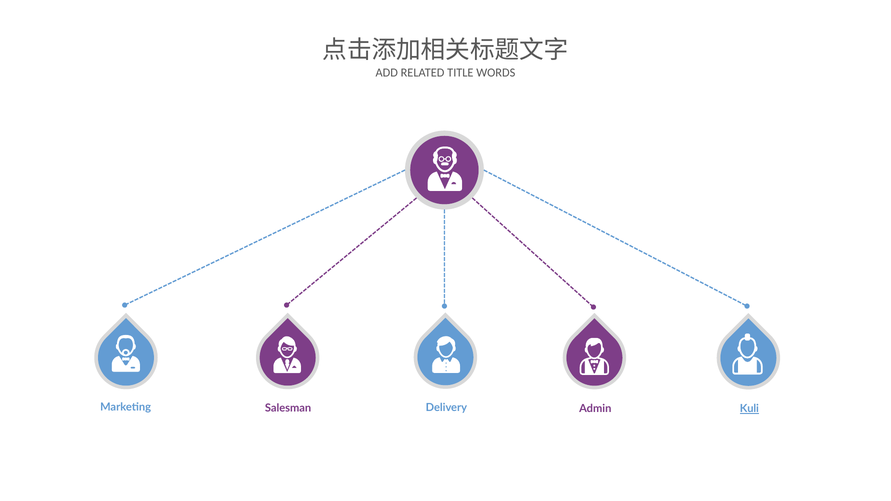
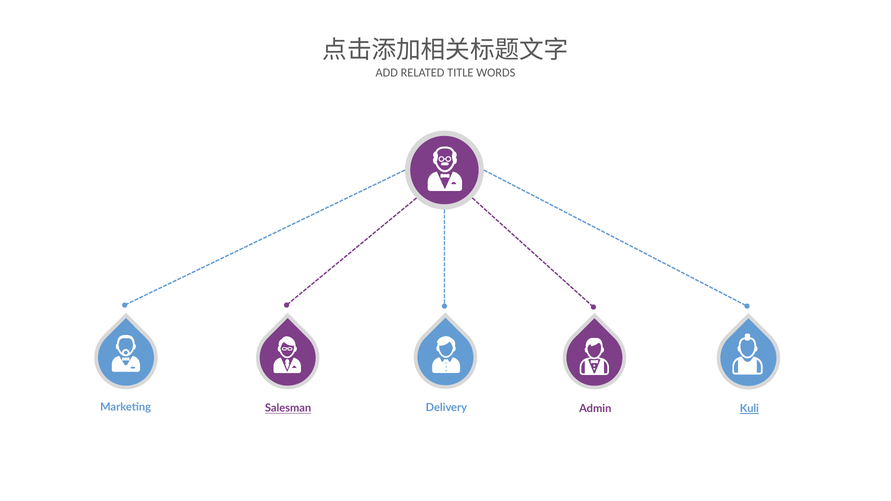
Salesman underline: none -> present (288, 408)
